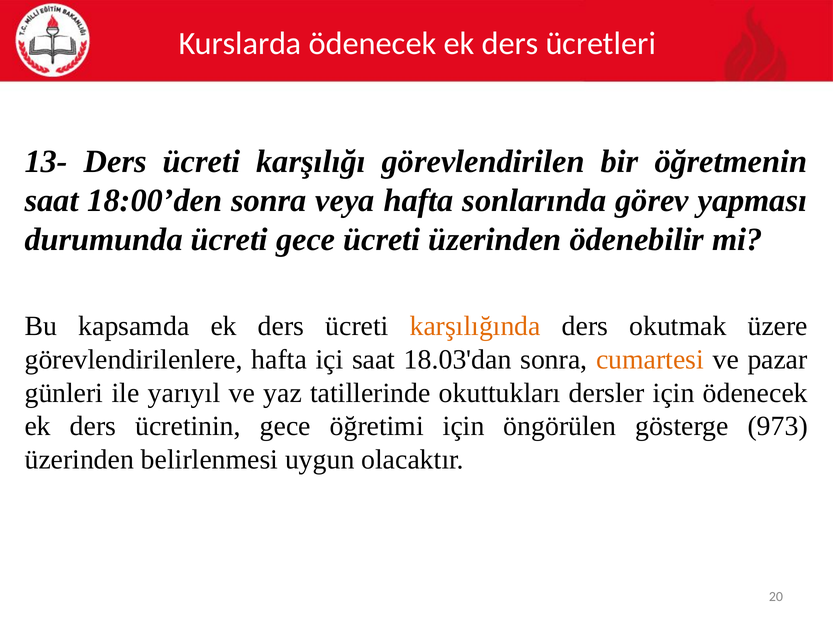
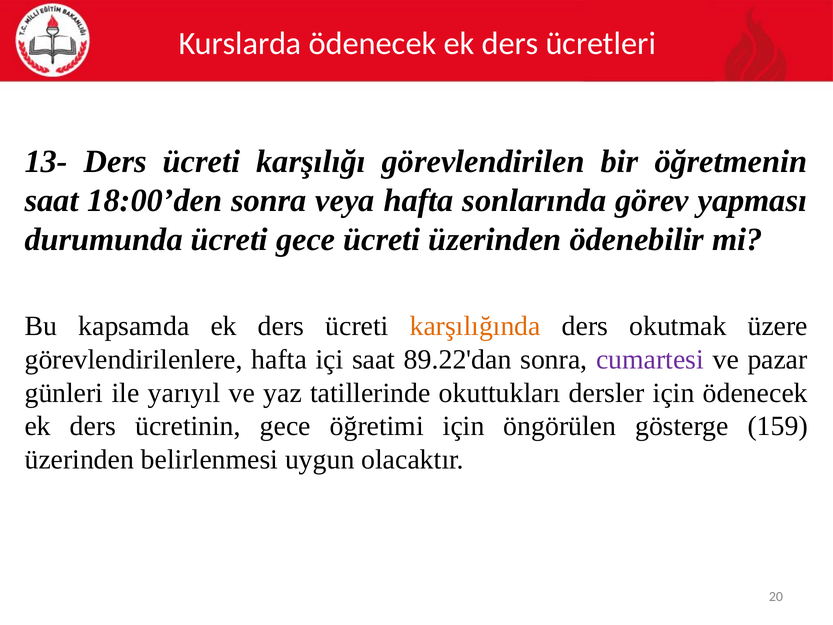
18.03'dan: 18.03'dan -> 89.22'dan (458, 359)
cumartesi colour: orange -> purple (650, 359)
973: 973 -> 159 (778, 426)
